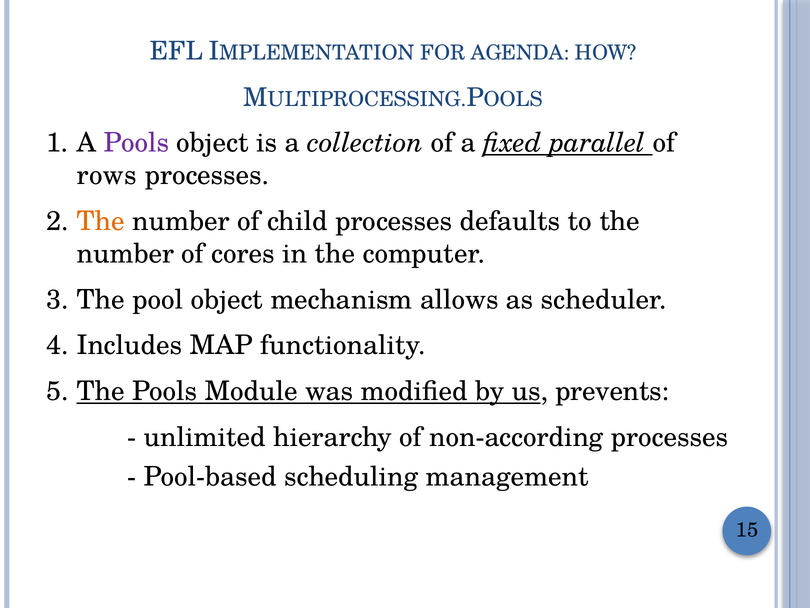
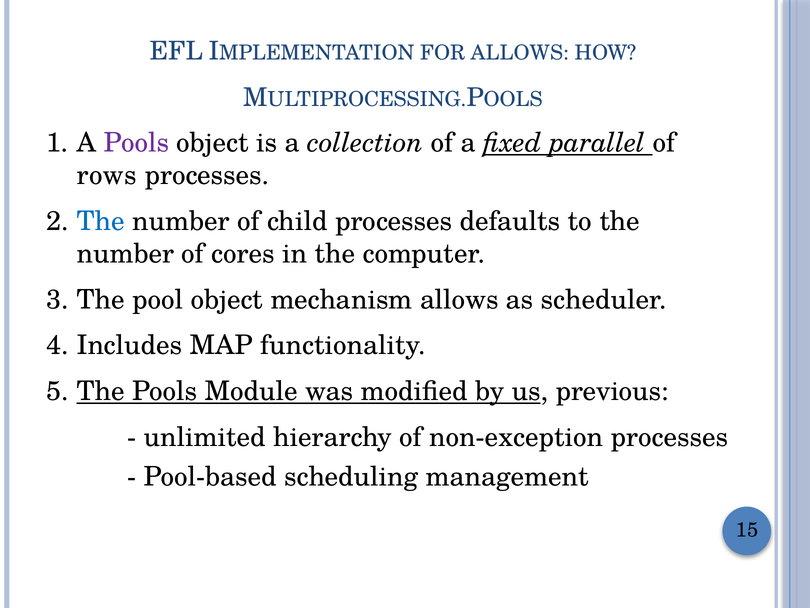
FOR AGENDA: AGENDA -> ALLOWS (520, 53)
The colour: orange -> blue (101, 221)
prevents: prevents -> previous (612, 391)
non-according: non-according -> non-exception (516, 437)
